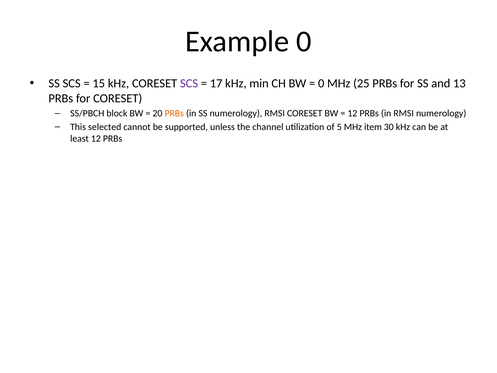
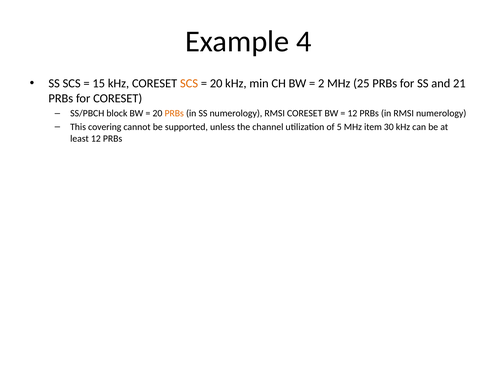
Example 0: 0 -> 4 (304, 41)
SCS colour: purple -> orange (189, 83)
17: 17 -> 20 (216, 83)
0: 0 -> 2 (321, 83)
13: 13 -> 21 (459, 83)
selected: selected -> covering (105, 127)
